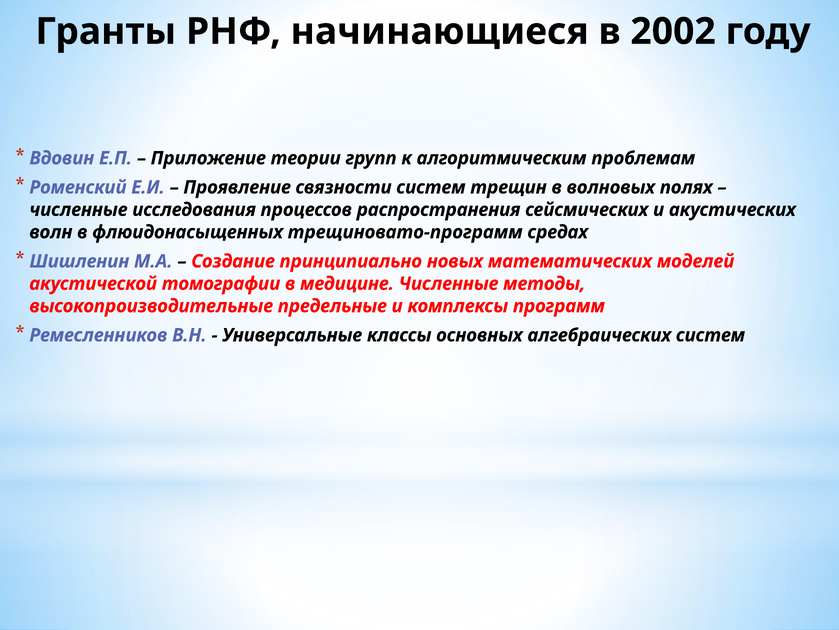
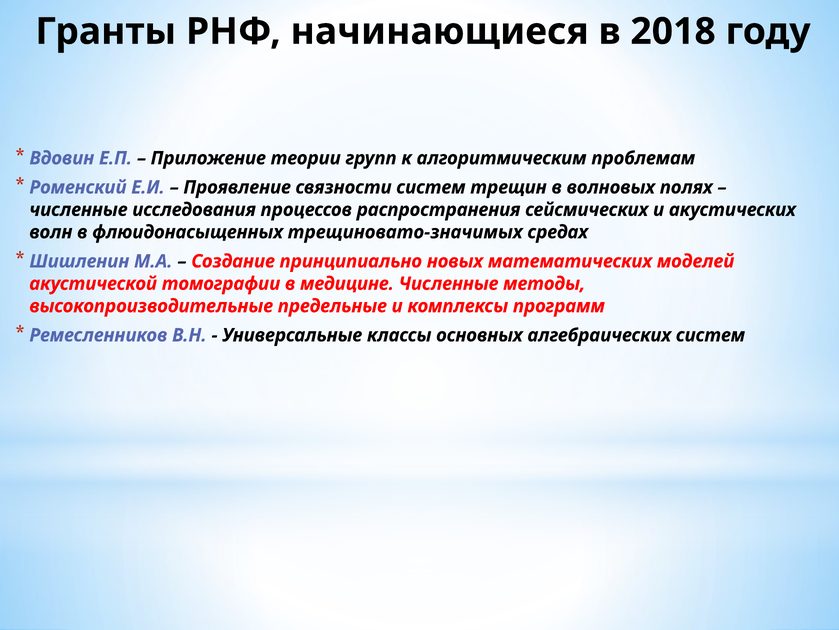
2002: 2002 -> 2018 (673, 31)
трещиновато-программ: трещиновато-программ -> трещиновато-значимых (405, 232)
